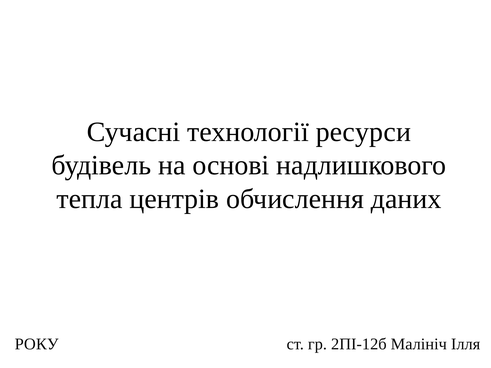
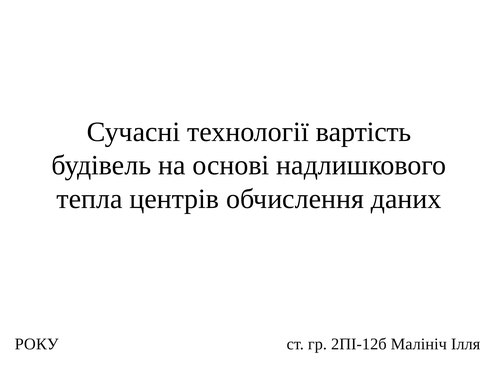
ресурси: ресурси -> вартість (364, 132)
